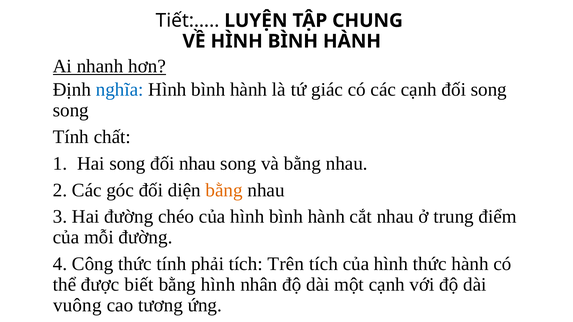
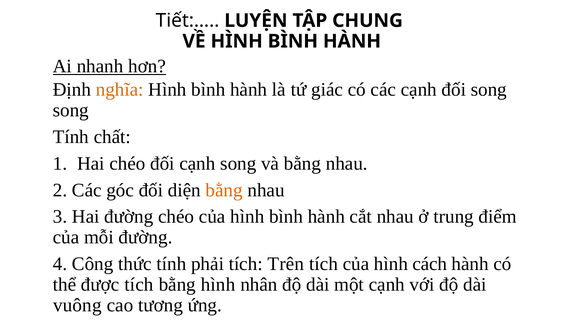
nghĩa colour: blue -> orange (120, 90)
Hai song: song -> chéo (127, 164)
đối nhau: nhau -> cạnh (197, 164)
hình thức: thức -> cách (430, 264)
được biết: biết -> tích (139, 285)
